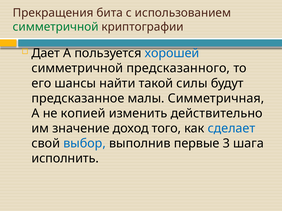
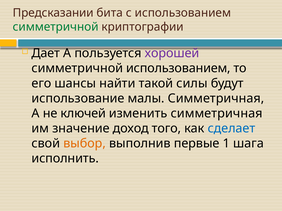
Прекращения: Прекращения -> Предсказании (53, 13)
хорошей colour: blue -> purple (172, 53)
симметричной предсказанного: предсказанного -> использованием (178, 68)
предсказанное: предсказанное -> использование (78, 99)
копией: копией -> ключей (83, 114)
изменить действительно: действительно -> симметричная (217, 114)
выбор colour: blue -> orange (85, 144)
3: 3 -> 1 (226, 144)
